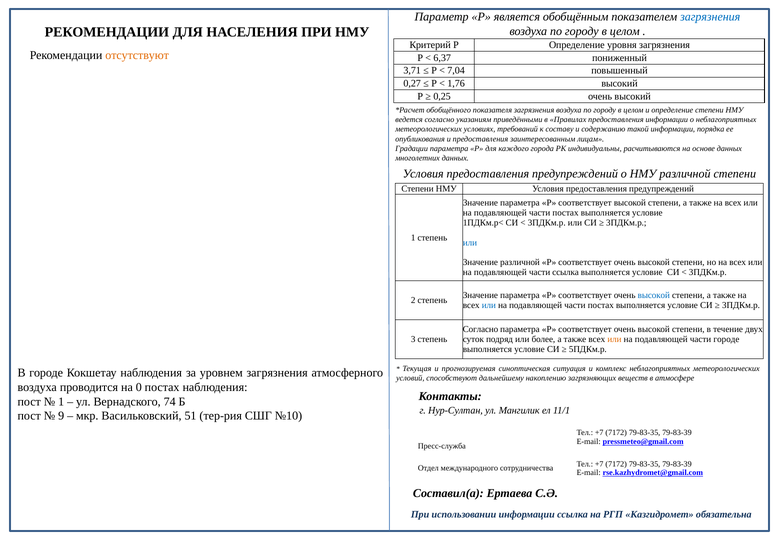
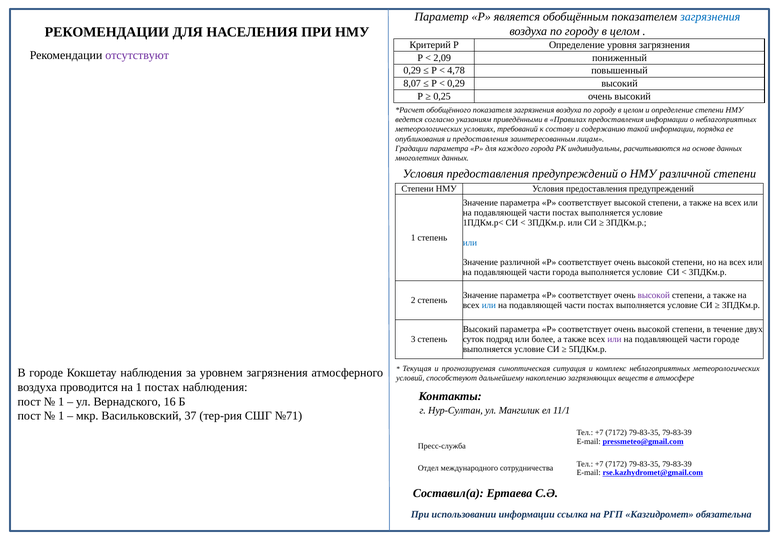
отсутствуют colour: orange -> purple (137, 55)
6,37: 6,37 -> 2,09 (442, 58)
3,71: 3,71 -> 0,29 (412, 70)
7,04: 7,04 -> 4,78 (456, 70)
0,27: 0,27 -> 8,07 (412, 83)
1,76: 1,76 -> 0,29 (456, 83)
части ссылка: ссылка -> города (566, 272)
высокой colour: blue -> purple (654, 295)
Согласно: Согласно -> Высокий (480, 329)
или colour: orange -> purple (614, 339)
на 0: 0 -> 1 (139, 387)
74: 74 -> 16 (170, 401)
9: 9 -> 1 (61, 415)
51: 51 -> 37 (191, 415)
№10: №10 -> №71 (288, 415)
